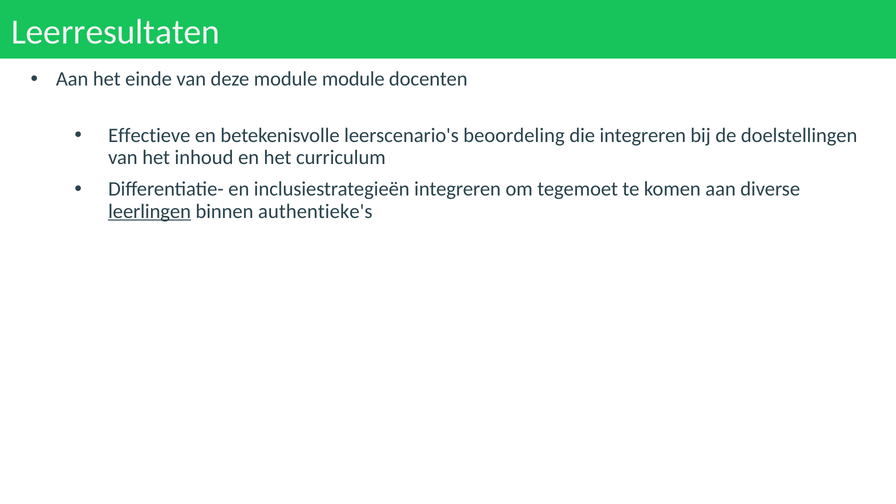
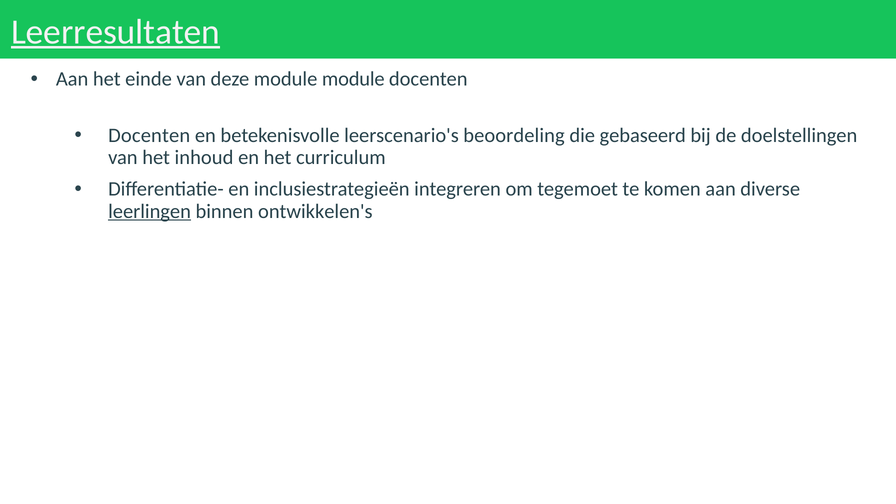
Leerresultaten underline: none -> present (116, 32)
Effectieve: Effectieve -> Docenten (149, 135)
die integreren: integreren -> gebaseerd (643, 135)
authentieke's: authentieke's -> ontwikkelen's (315, 211)
